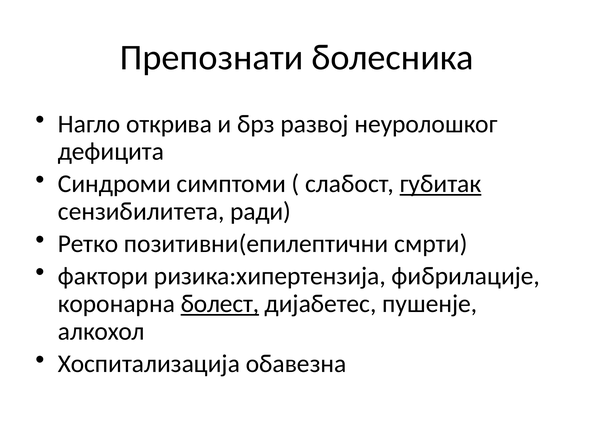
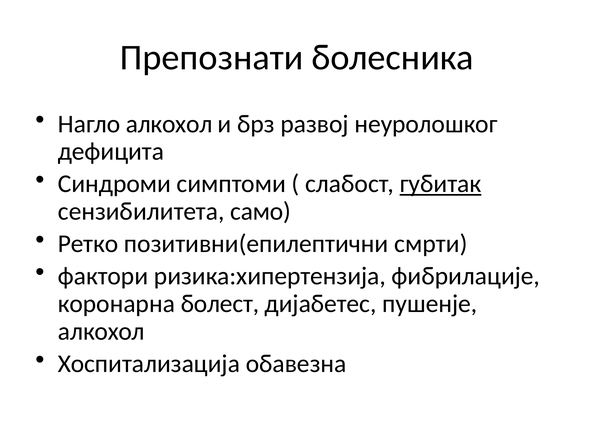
Нагло открива: открива -> алкохол (169, 124)
ради: ради -> само (260, 212)
болест underline: present -> none (220, 304)
